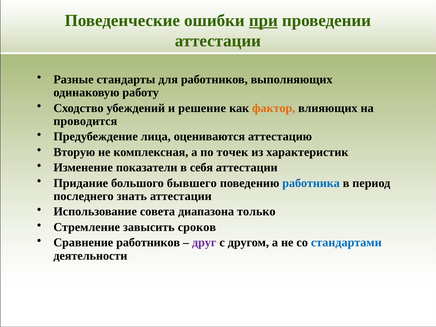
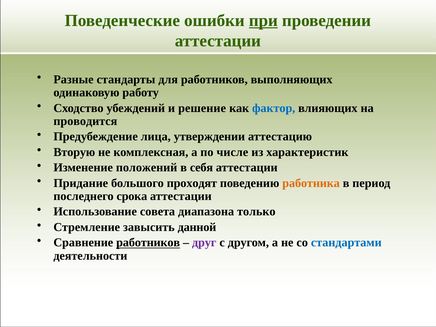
фактор colour: orange -> blue (274, 108)
оцениваются: оцениваются -> утверждении (209, 137)
точек: точек -> числе (232, 152)
показатели: показатели -> положений (147, 168)
бывшего: бывшего -> проходят (192, 183)
работника colour: blue -> orange (311, 183)
знать: знать -> срока (132, 196)
сроков: сроков -> данной (197, 227)
работников underline: none -> present (148, 243)
